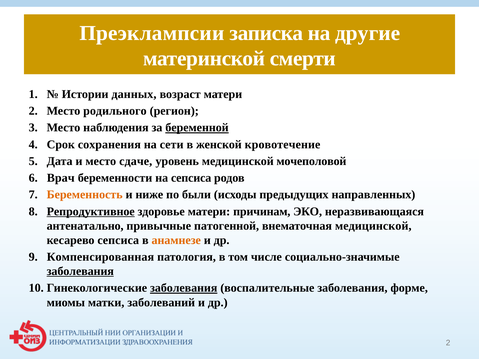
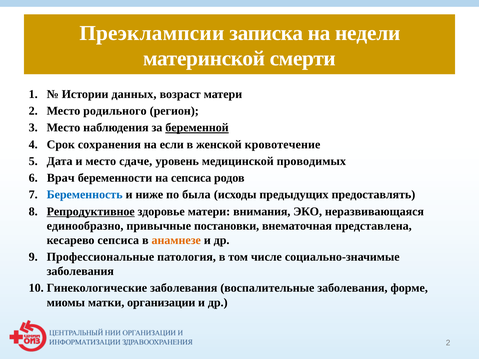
другие: другие -> недели (368, 33)
сети: сети -> если (172, 145)
мочеполовой: мочеполовой -> проводимых (311, 161)
Беременность colour: orange -> blue (85, 195)
были: были -> была (196, 195)
направленных: направленных -> предоставлять (373, 195)
причинам: причинам -> внимания (262, 212)
антенатально: антенатально -> единообразно (85, 226)
патогенной: патогенной -> постановки (227, 226)
внематочная медицинской: медицинской -> представлена (373, 226)
Компенсированная: Компенсированная -> Профессиональные (100, 257)
заболевания underline: present -> none (80, 271)
заболевания underline: present -> none (184, 288)
заболеваний: заболеваний -> организации (161, 303)
